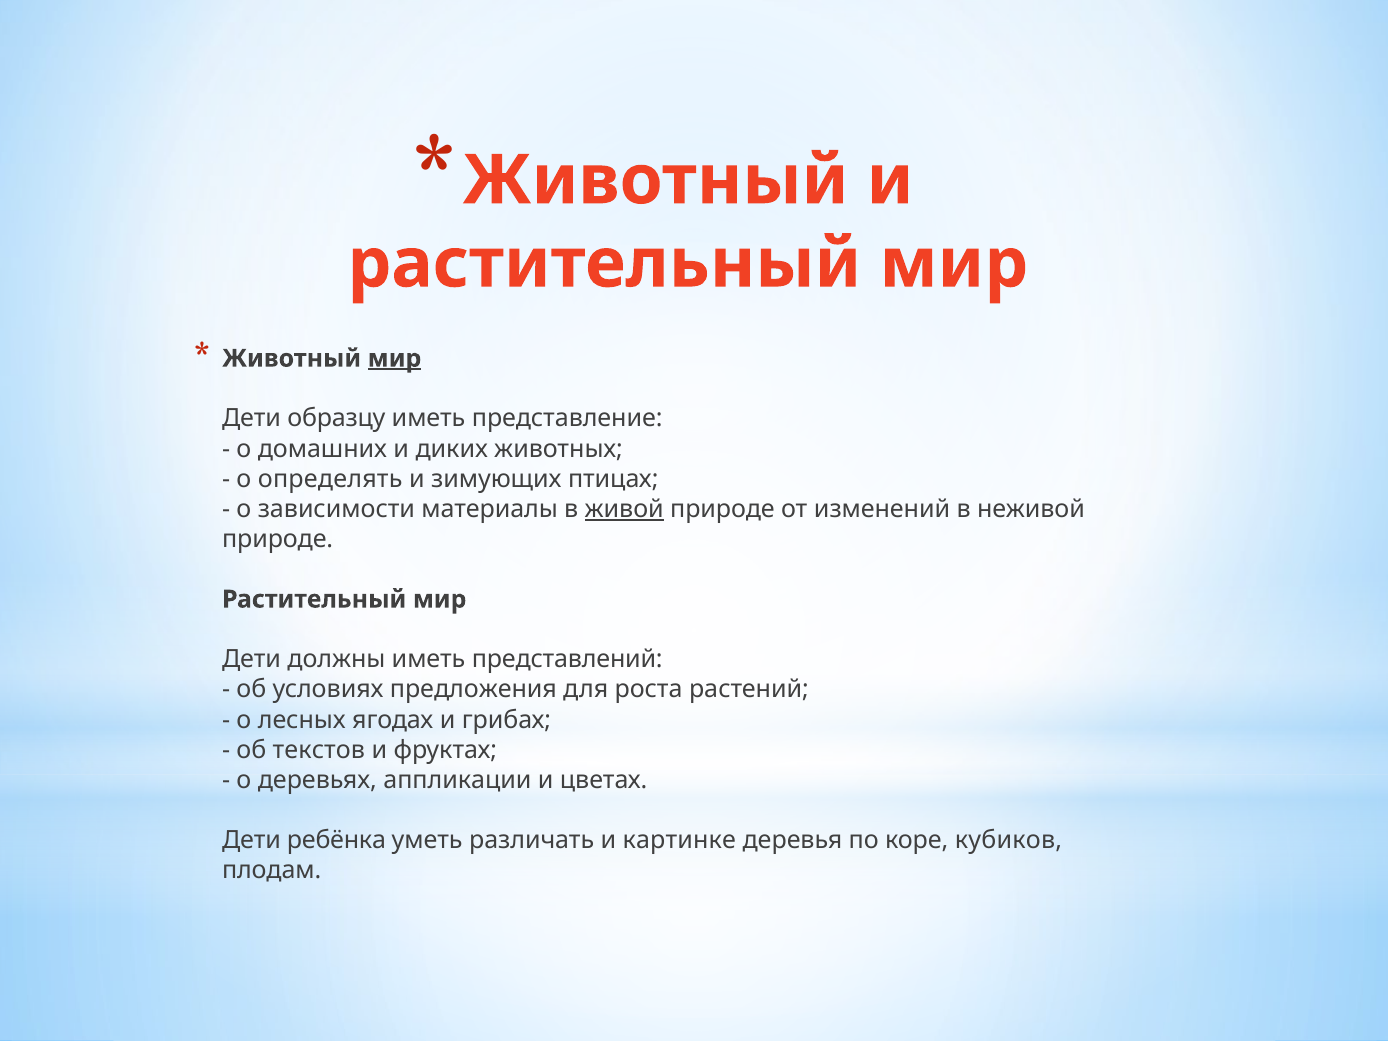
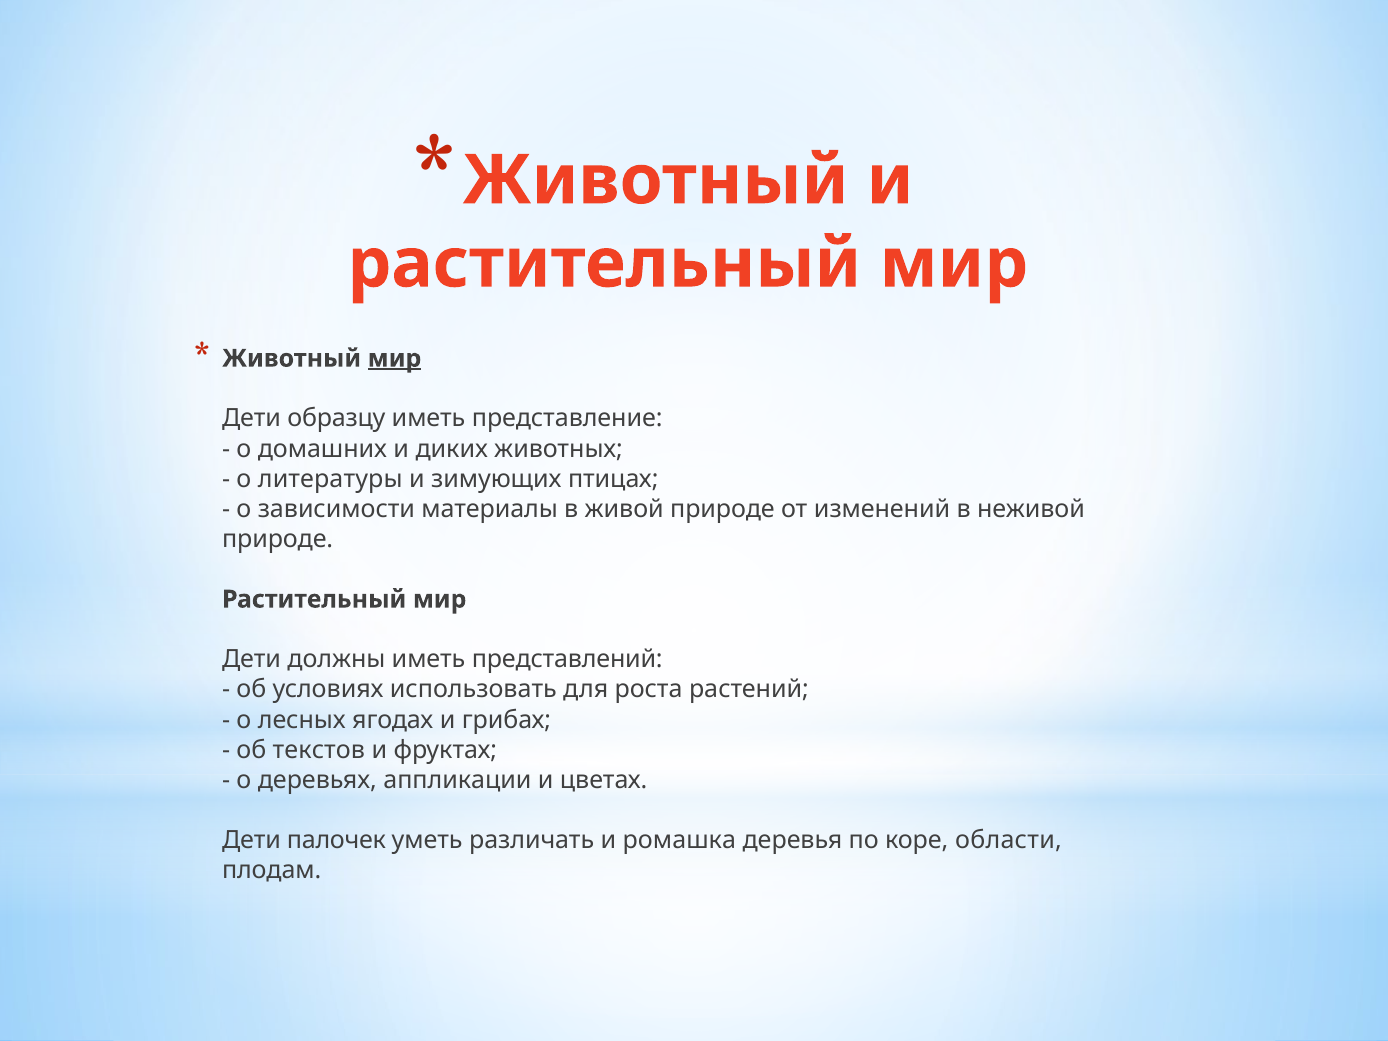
определять: определять -> литературы (330, 479)
живой underline: present -> none (624, 509)
предложения: предложения -> использовать (473, 690)
ребёнка: ребёнка -> палочек (336, 840)
картинке: картинке -> ромашка (679, 840)
кубиков: кубиков -> области (1009, 840)
